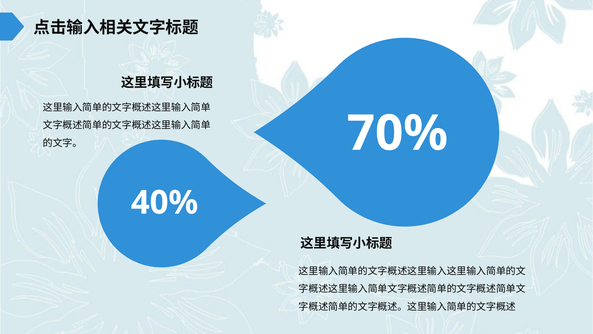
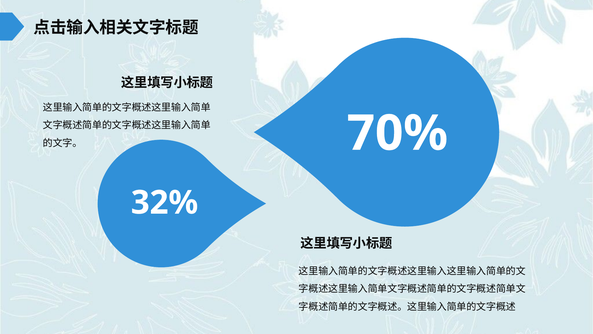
40%: 40% -> 32% (165, 202)
